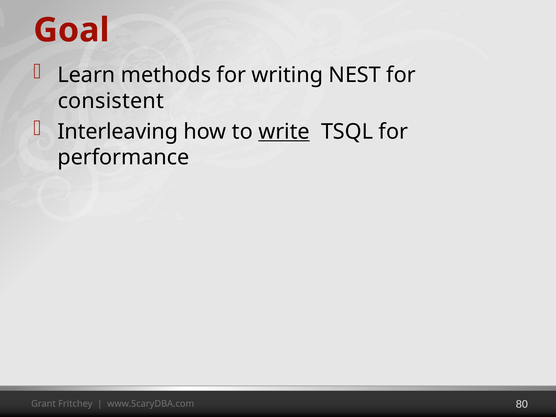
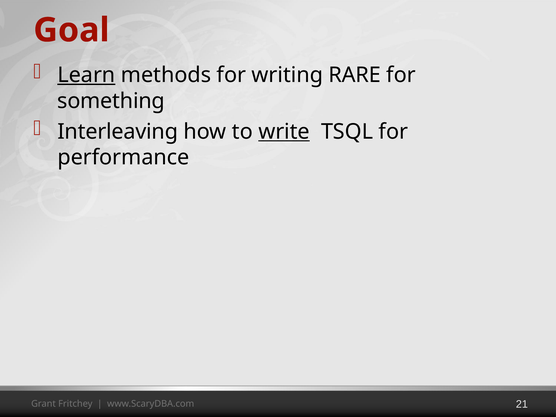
Learn underline: none -> present (86, 75)
NEST: NEST -> RARE (355, 75)
consistent: consistent -> something (111, 101)
80: 80 -> 21 (522, 404)
